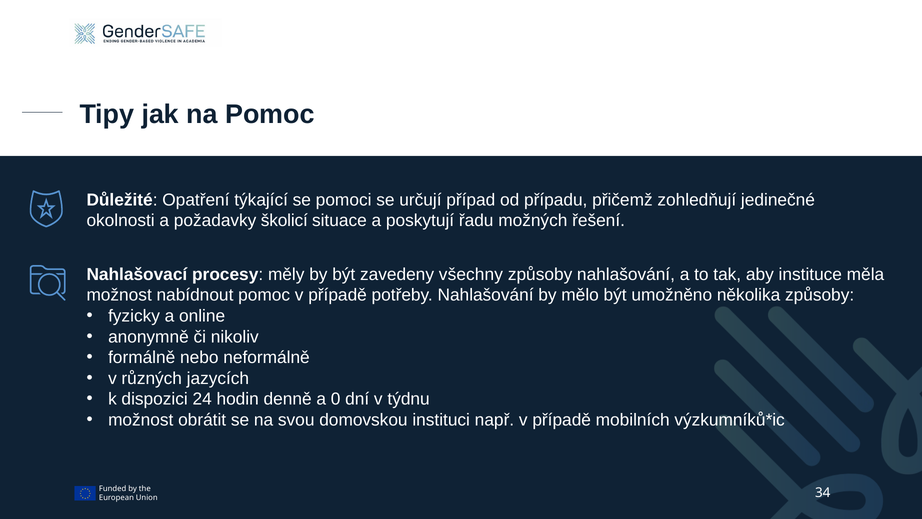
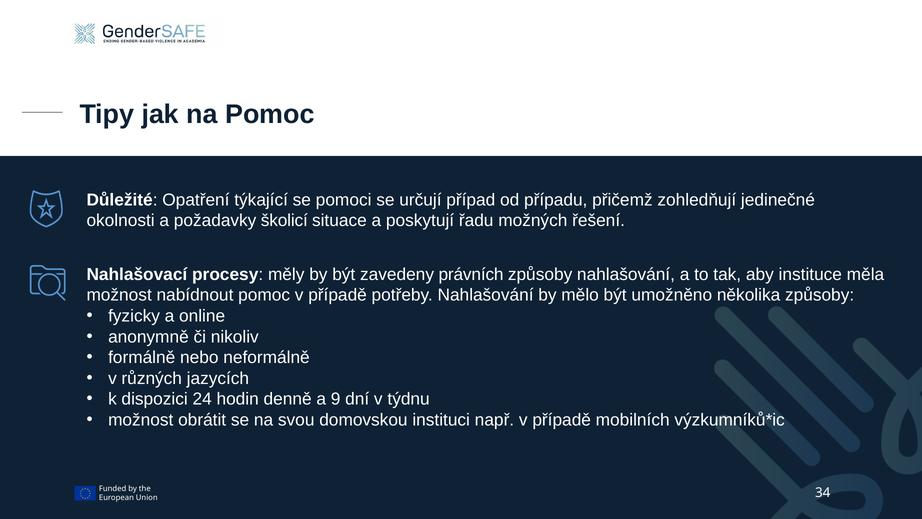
všechny: všechny -> právních (471, 274)
0: 0 -> 9 (336, 399)
